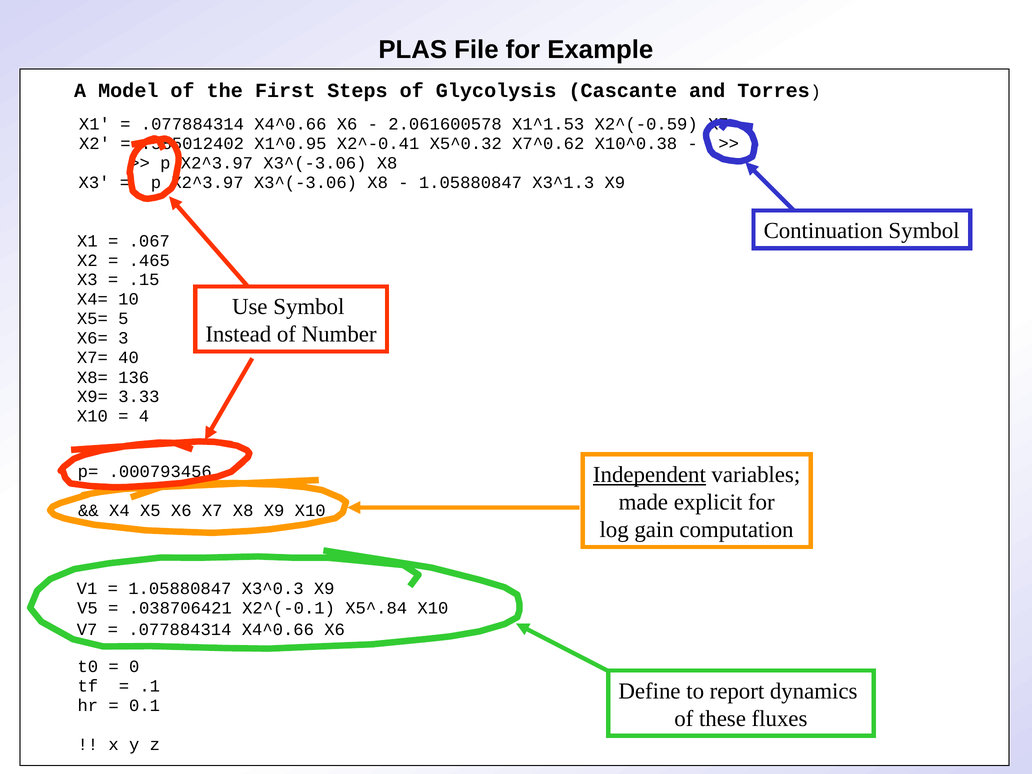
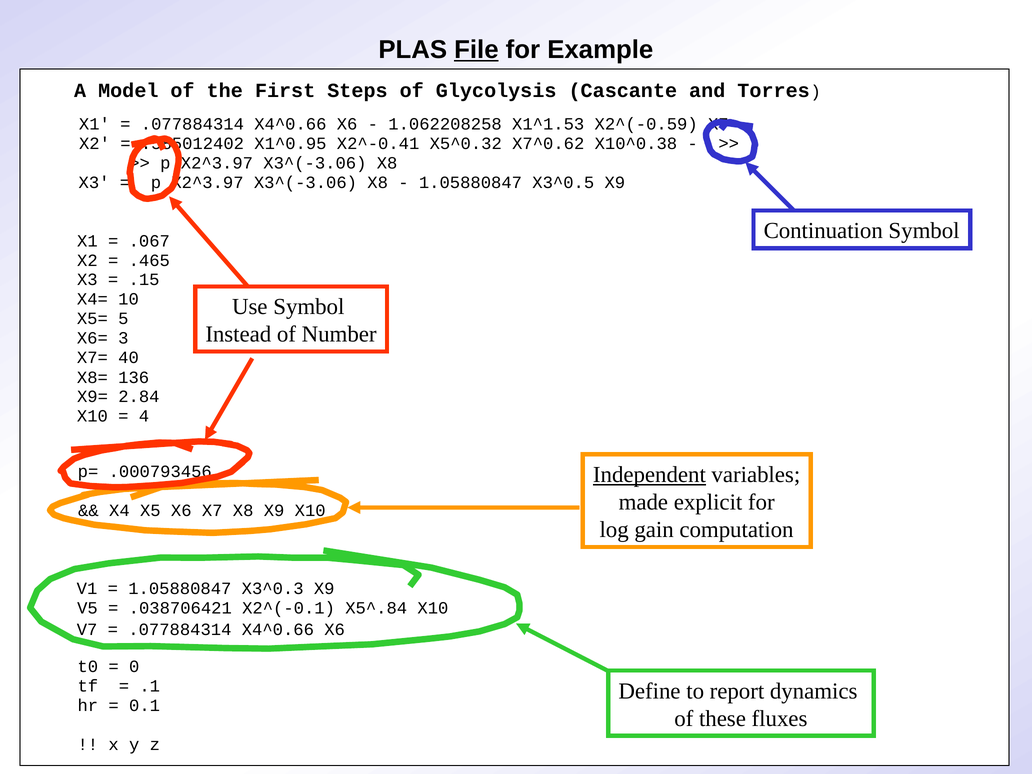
File underline: none -> present (476, 50)
2.061600578: 2.061600578 -> 1.062208258 (445, 124)
X3^1.3: X3^1.3 -> X3^0.5 (563, 182)
3.33: 3.33 -> 2.84 (139, 397)
